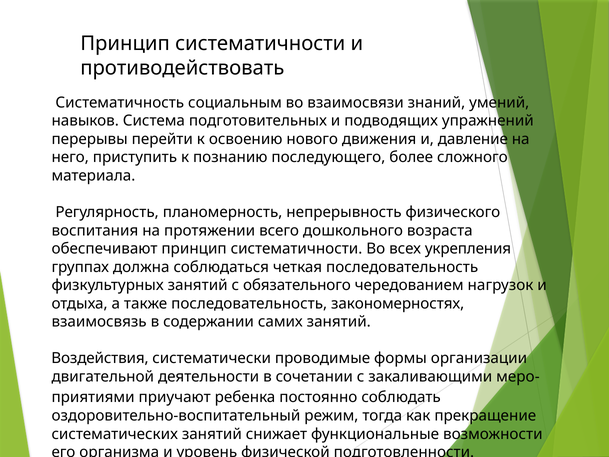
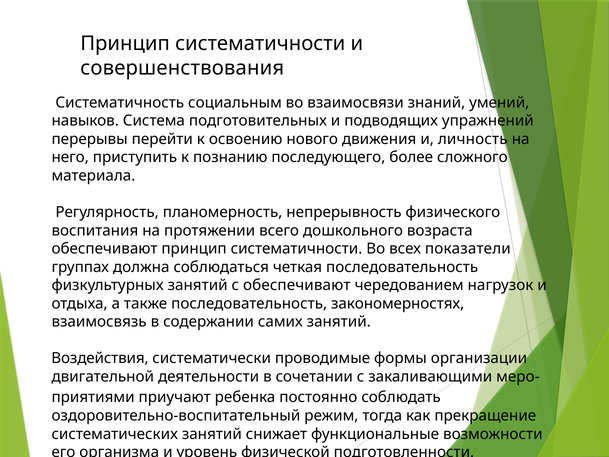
противодействовать: противодействовать -> совершенствования (182, 68)
давление: давление -> личность (473, 139)
укрепления: укрепления -> показатели (468, 249)
с обязательного: обязательного -> обеспечивают (297, 285)
